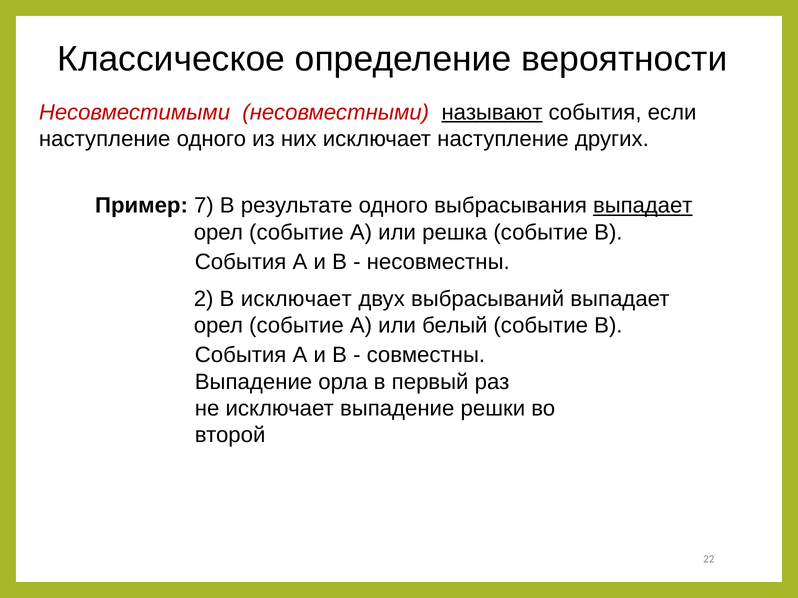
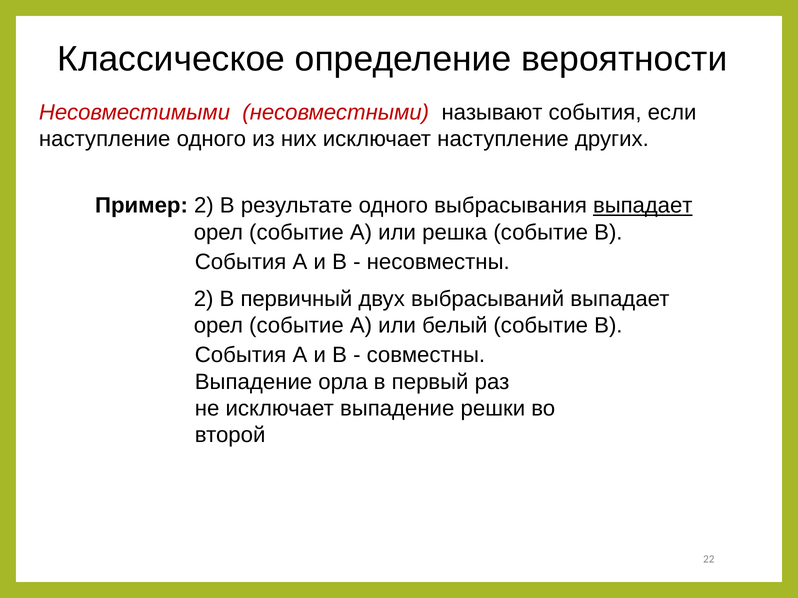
называют underline: present -> none (492, 112)
Пример 7: 7 -> 2 (204, 206)
В исключает: исключает -> первичный (296, 299)
